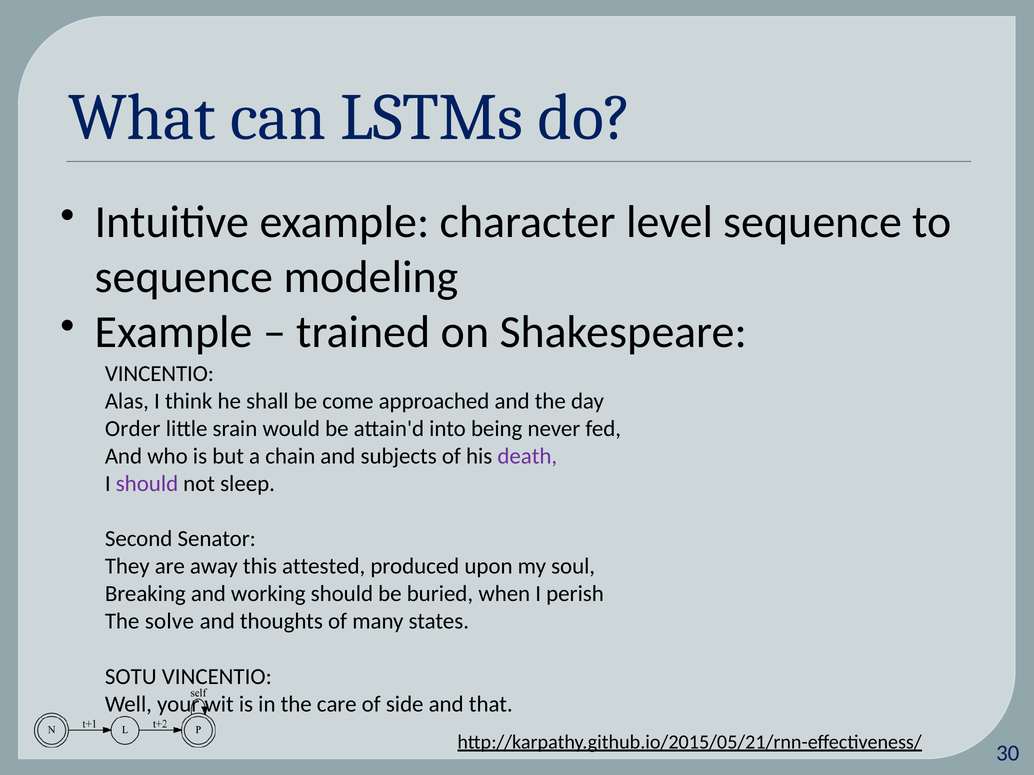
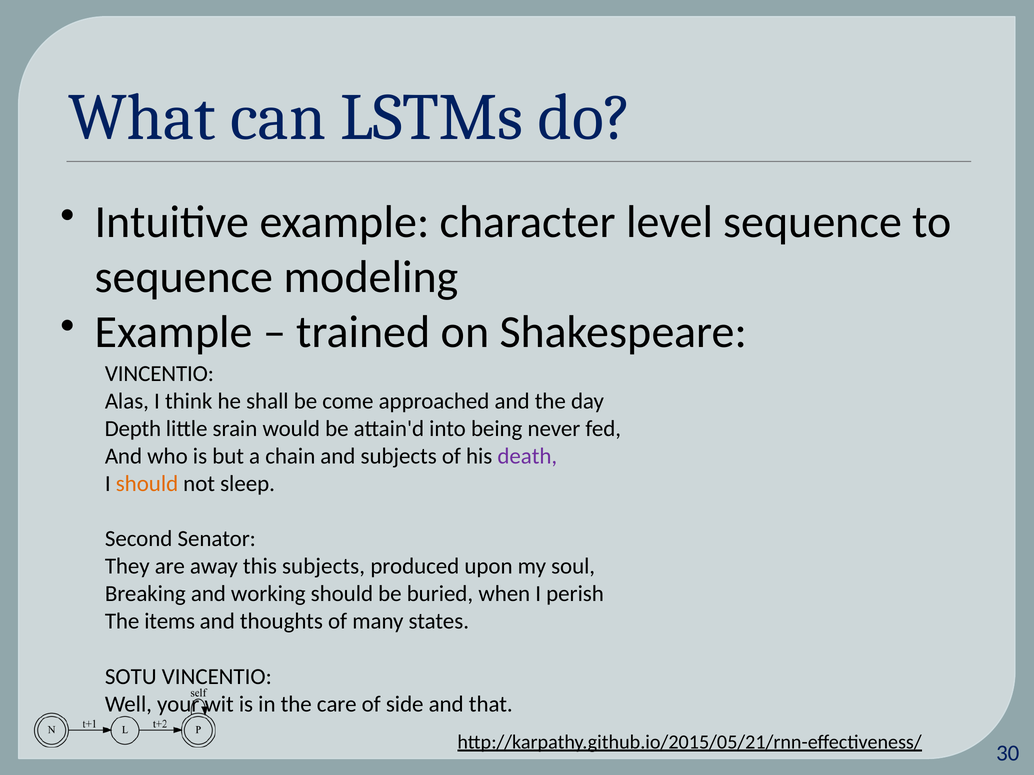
Order: Order -> Depth (133, 429)
should colour: purple -> orange (147, 484)
this attested: attested -> subjects (324, 567)
solve: solve -> items (170, 622)
